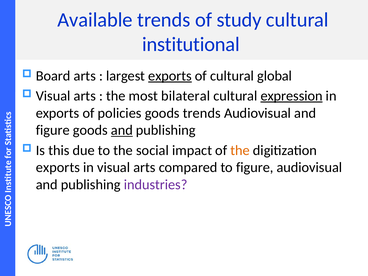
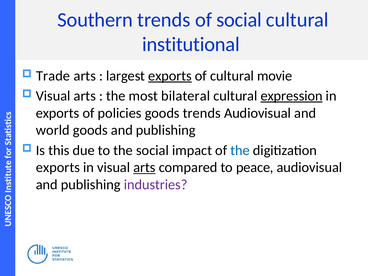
Available: Available -> Southern (95, 20)
of study: study -> social (239, 20)
Board: Board -> Trade (53, 76)
global: global -> movie (275, 76)
figure: figure -> world (53, 130)
and underline: present -> none (122, 130)
the colour: orange -> blue (240, 150)
arts underline: none -> present (144, 167)
to figure: figure -> peace (255, 167)
